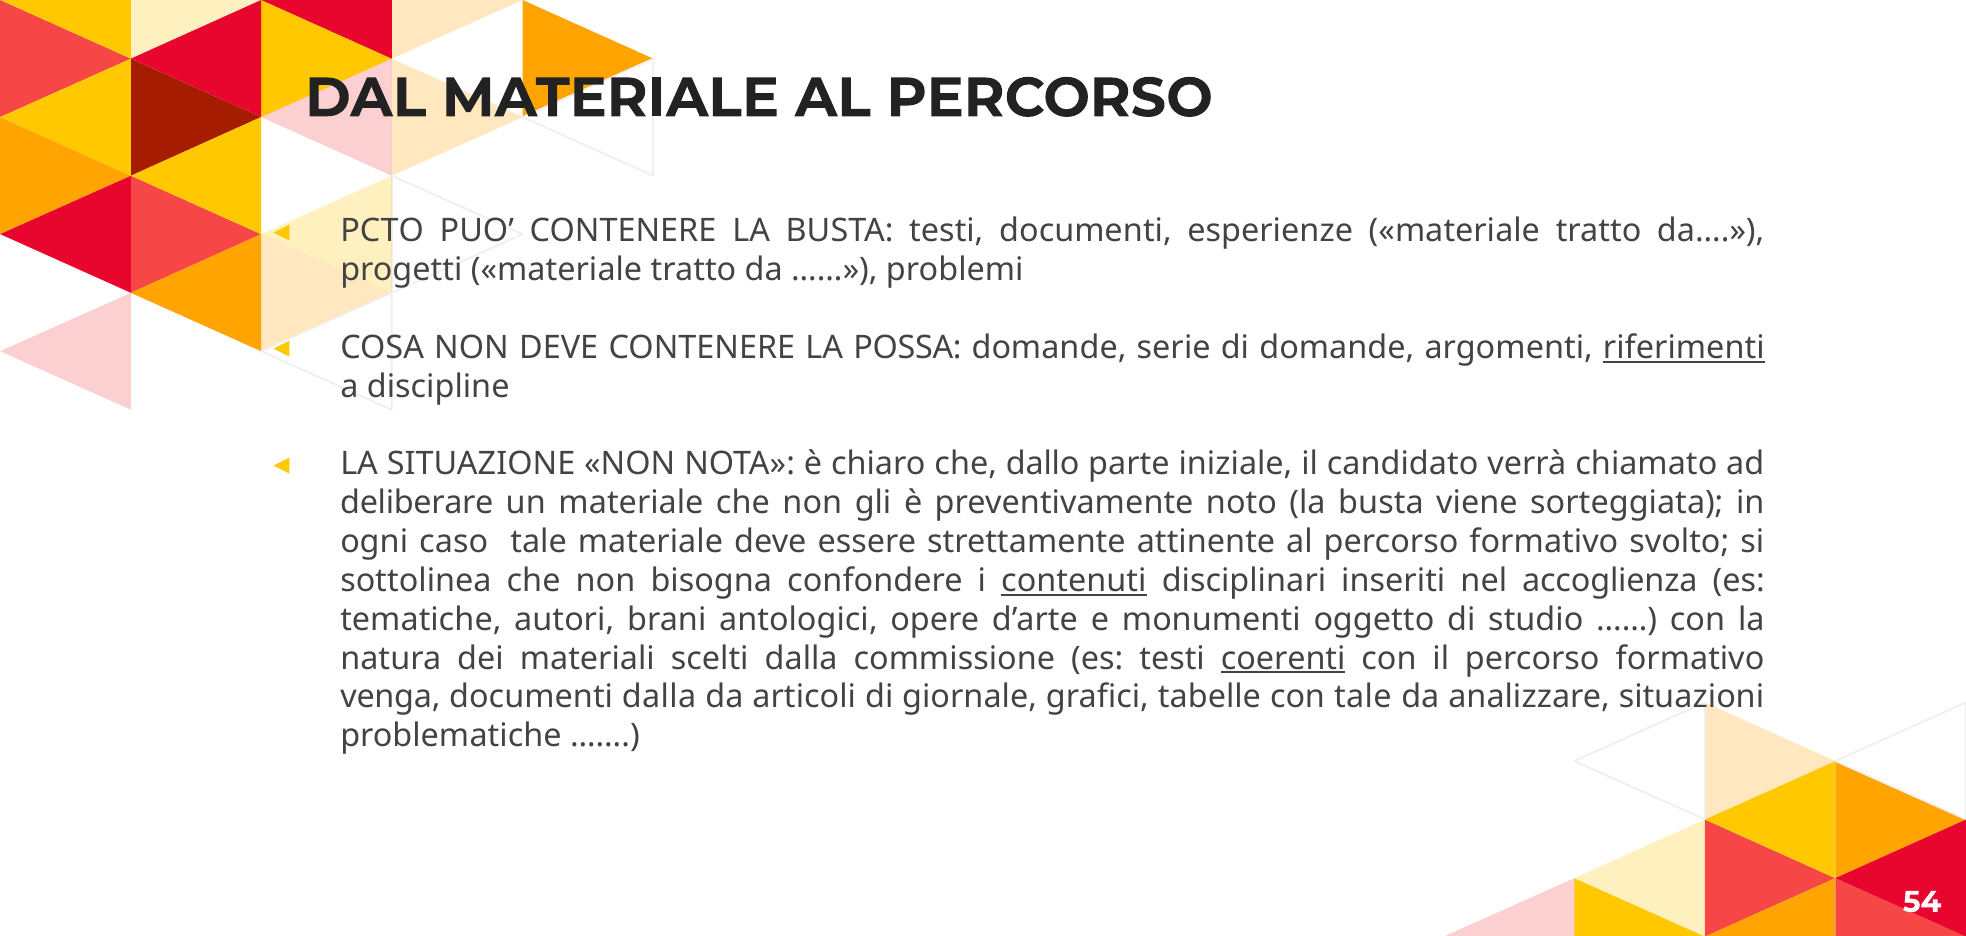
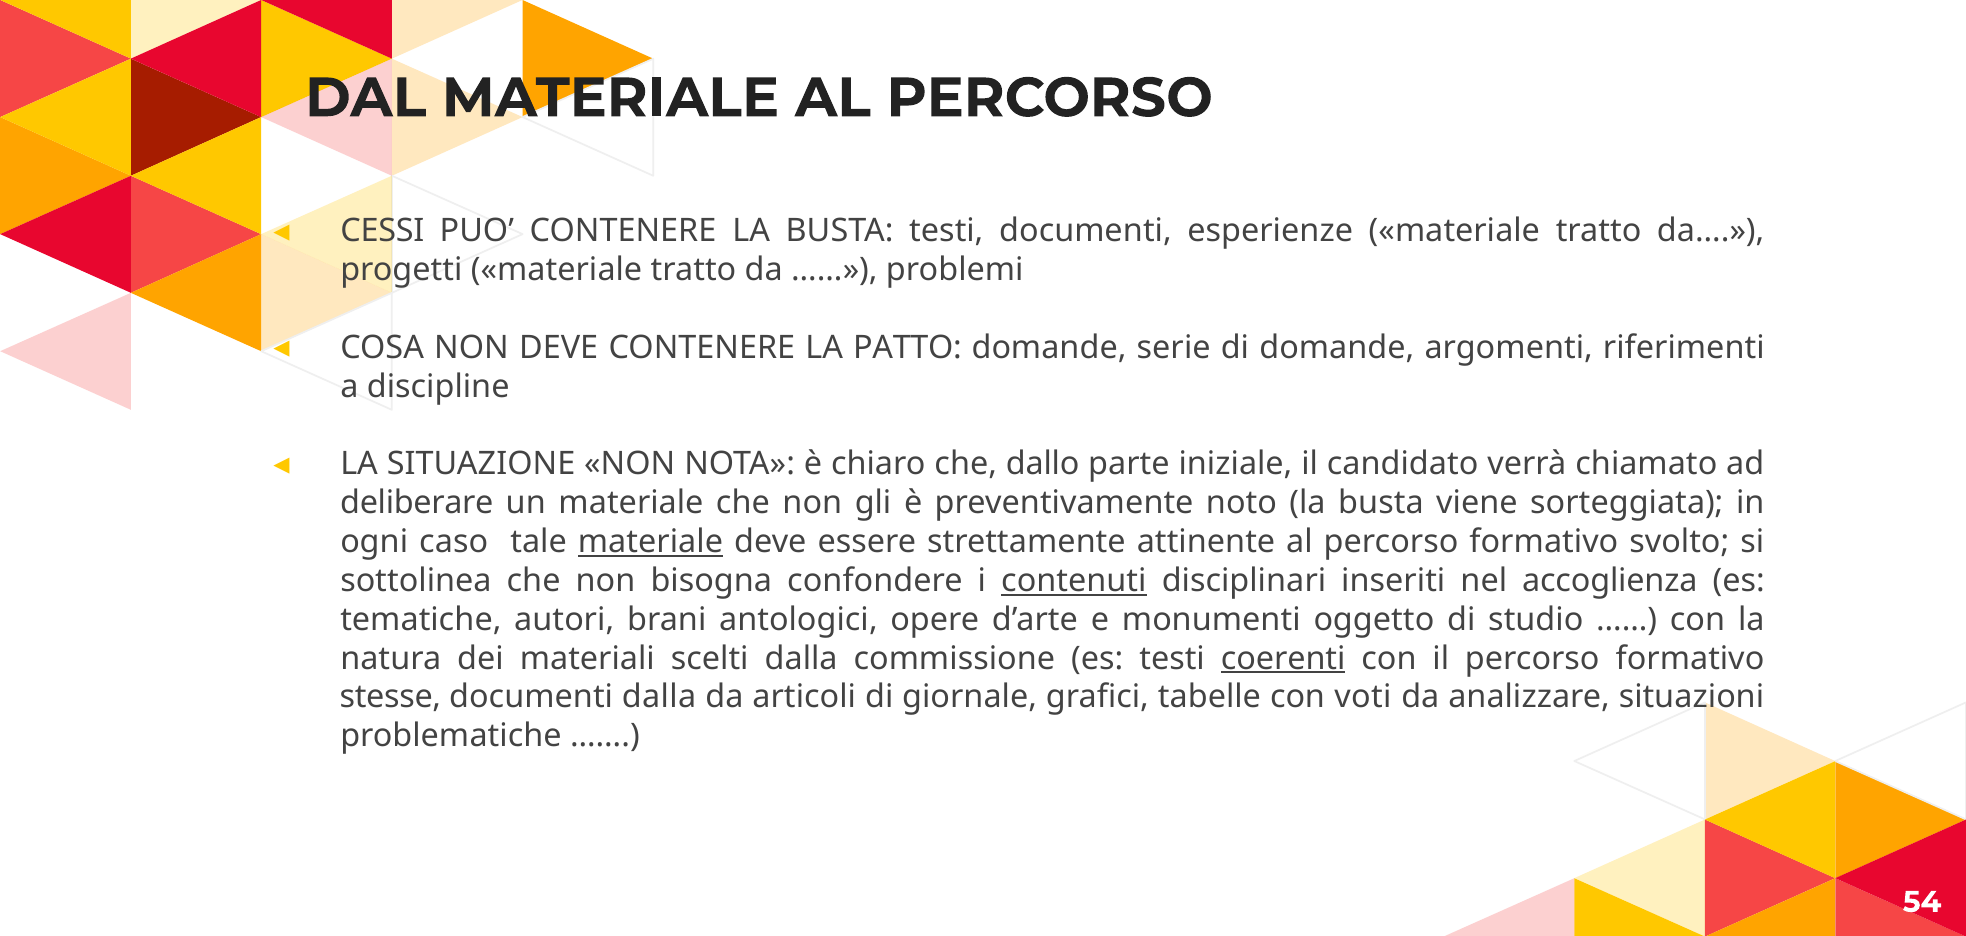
PCTO: PCTO -> CESSI (382, 231)
POSSA: POSSA -> PATTO (907, 348)
riferimenti underline: present -> none (1684, 348)
materiale underline: none -> present (650, 542)
venga: venga -> stesse (390, 697)
con tale: tale -> voti (1363, 697)
